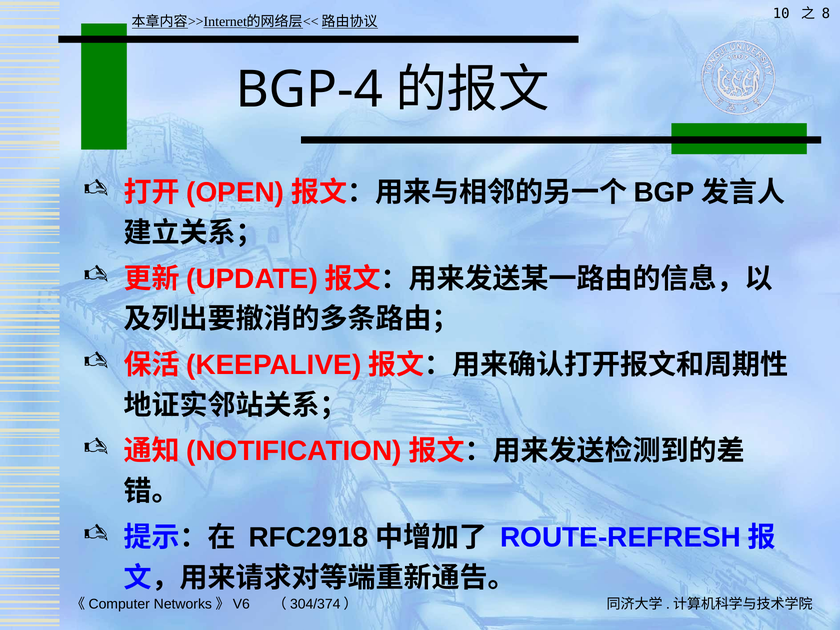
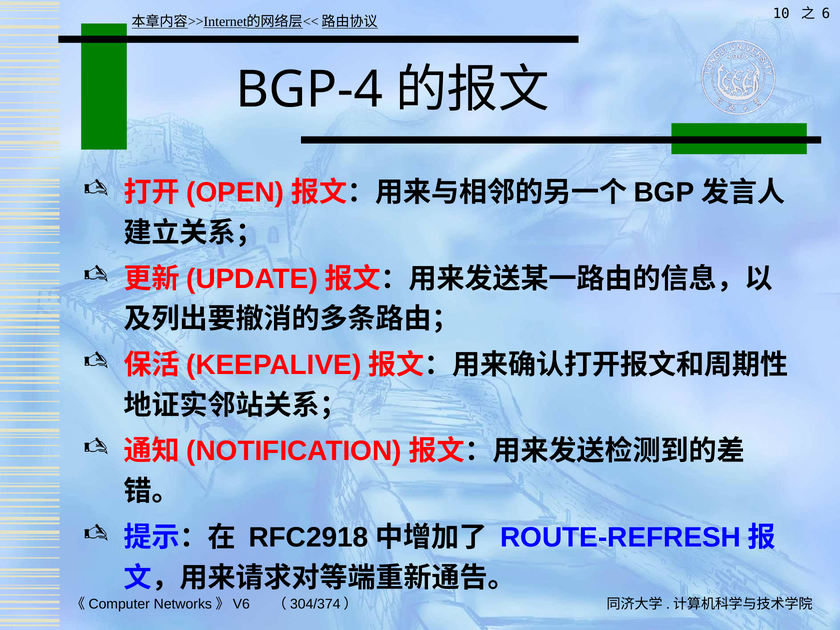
8: 8 -> 6 (826, 14)
